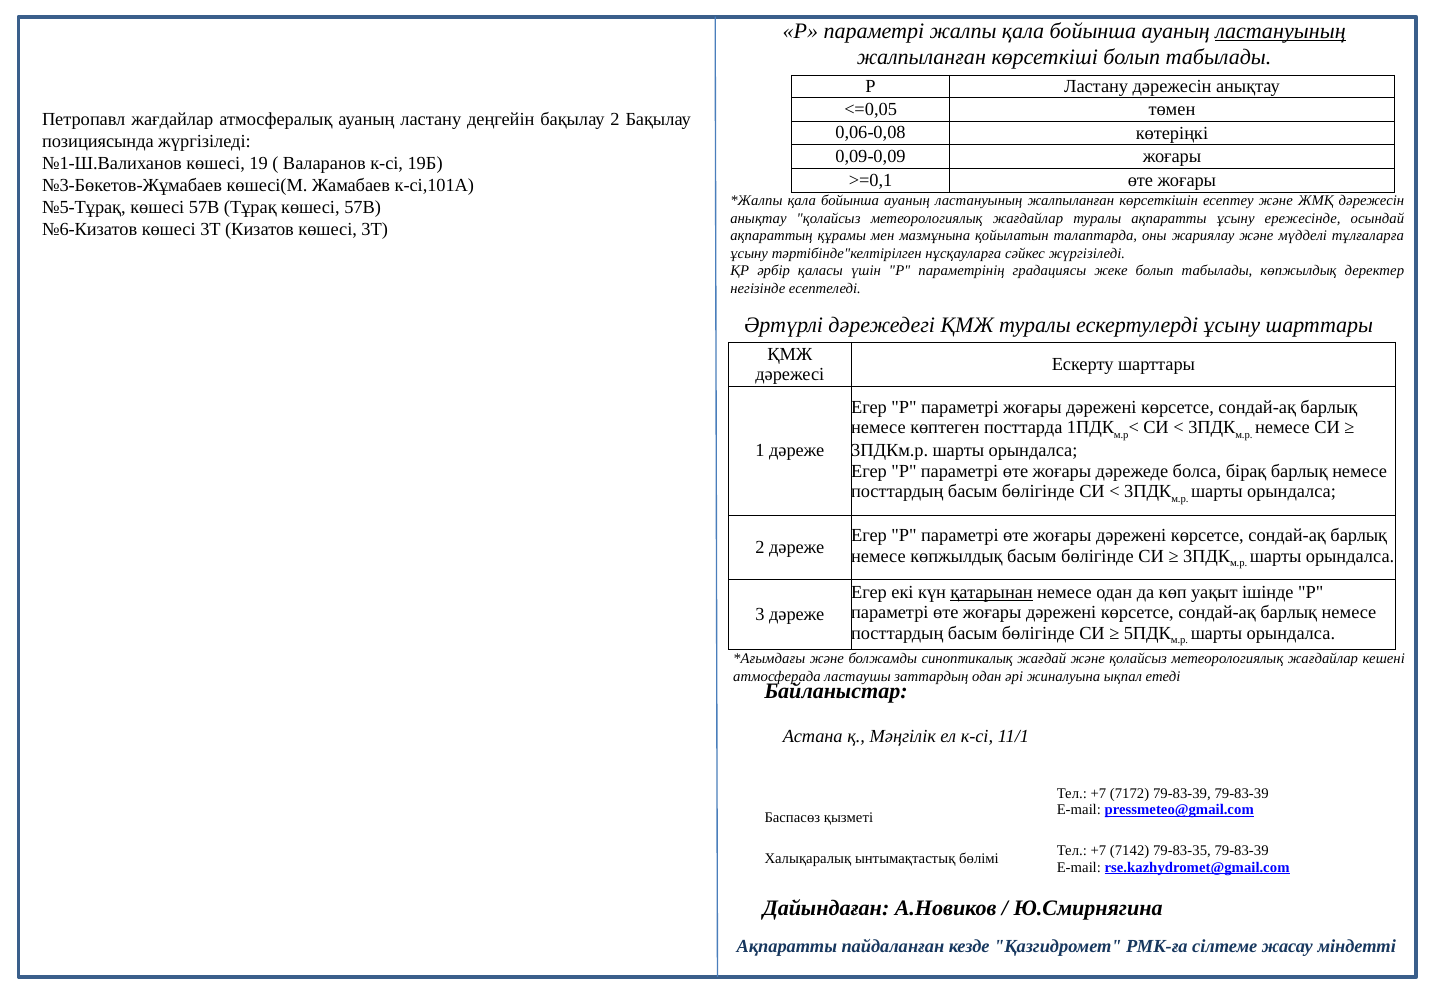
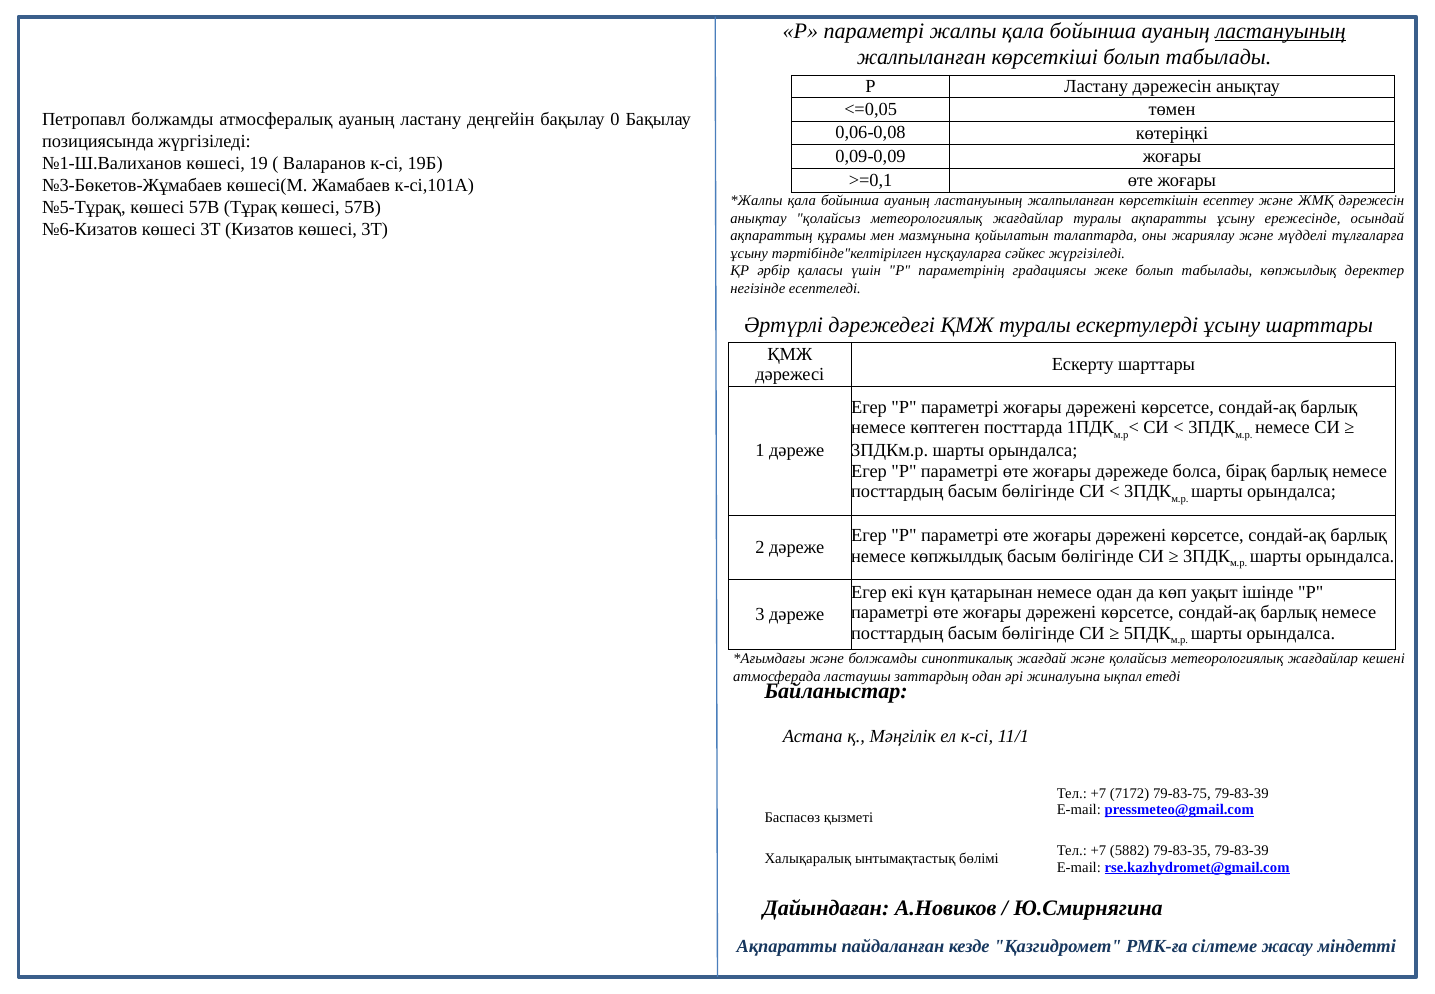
Петропавл жағдайлар: жағдайлар -> болжамды (172, 119)
бақылау 2: 2 -> 0 (615, 119)
қатарынан underline: present -> none (992, 592)
7172 79-83-39: 79-83-39 -> 79-83-75 (1182, 793)
7142: 7142 -> 5882 (1130, 850)
